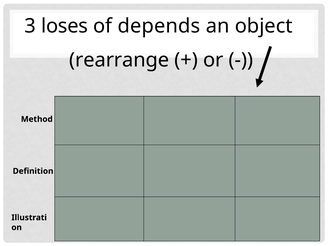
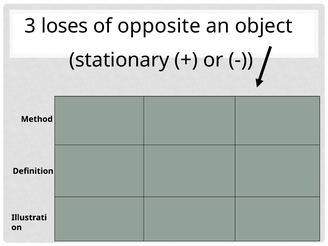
depends: depends -> opposite (159, 26)
rearrange: rearrange -> stationary (119, 60)
